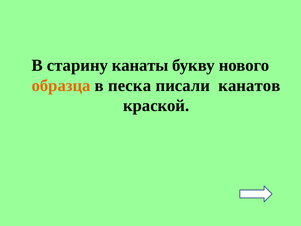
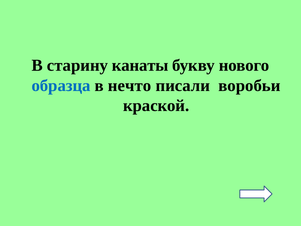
образца colour: orange -> blue (61, 85)
песка: песка -> нечто (130, 85)
канатов: канатов -> воробьи (249, 85)
